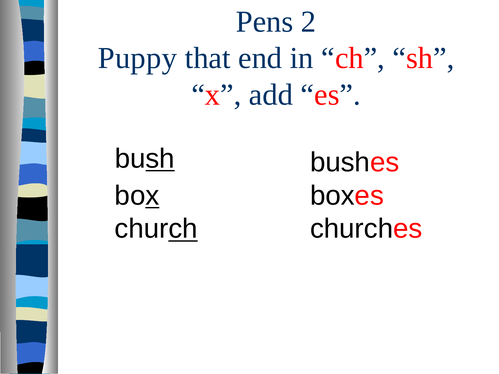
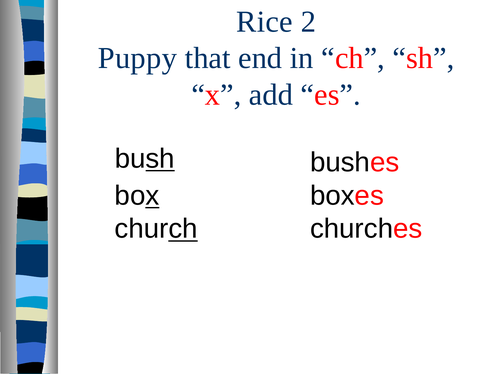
Pens: Pens -> Rice (264, 22)
